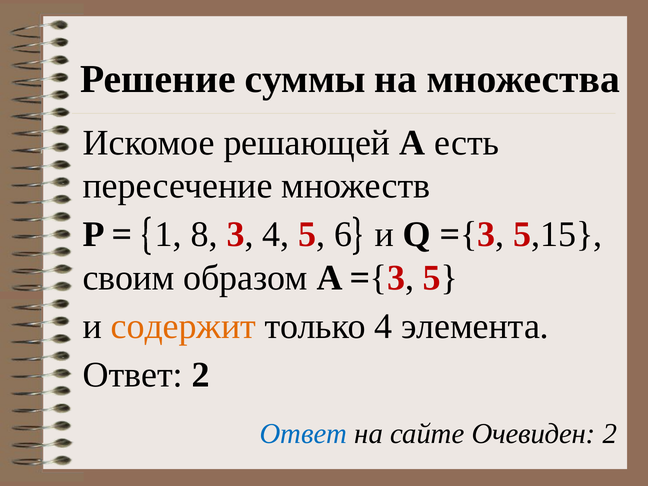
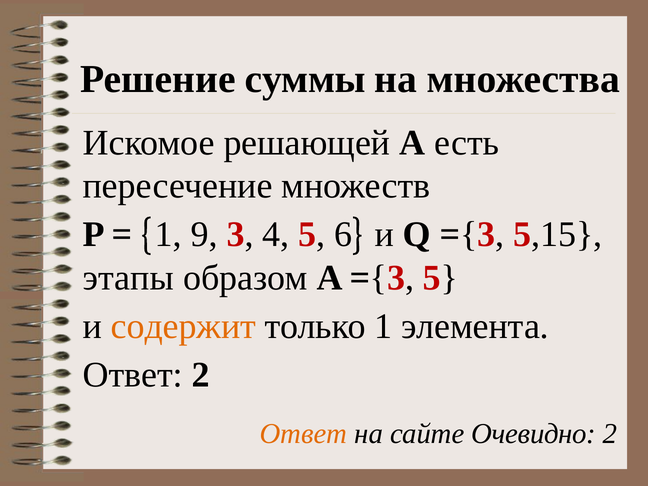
8: 8 -> 9 (204, 234)
своим: своим -> этапы (128, 278)
только 4: 4 -> 1 (383, 326)
Ответ colour: blue -> orange (303, 434)
Очевиден: Очевиден -> Очевидно (534, 434)
